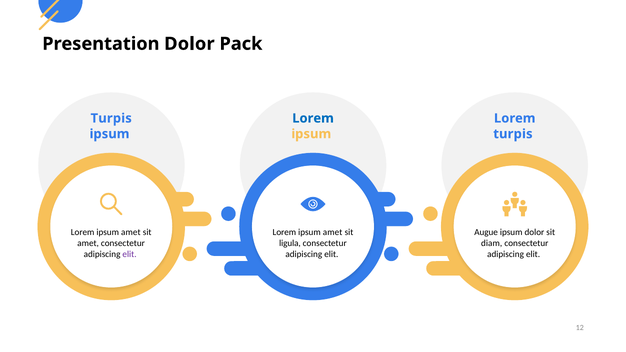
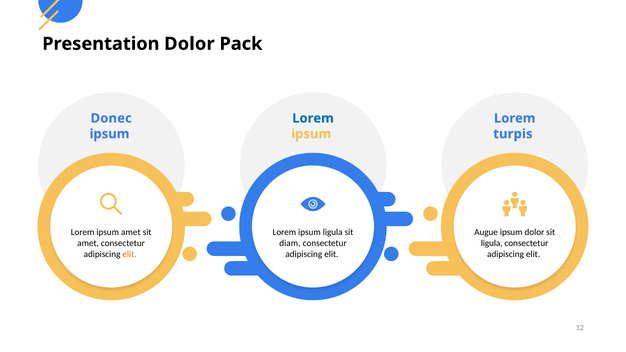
Turpis: Turpis -> Donec (111, 118)
amet: amet -> ligula (333, 232)
ligula: ligula -> diam (290, 243)
diam: diam -> ligula (492, 243)
elit colour: purple -> orange (130, 254)
